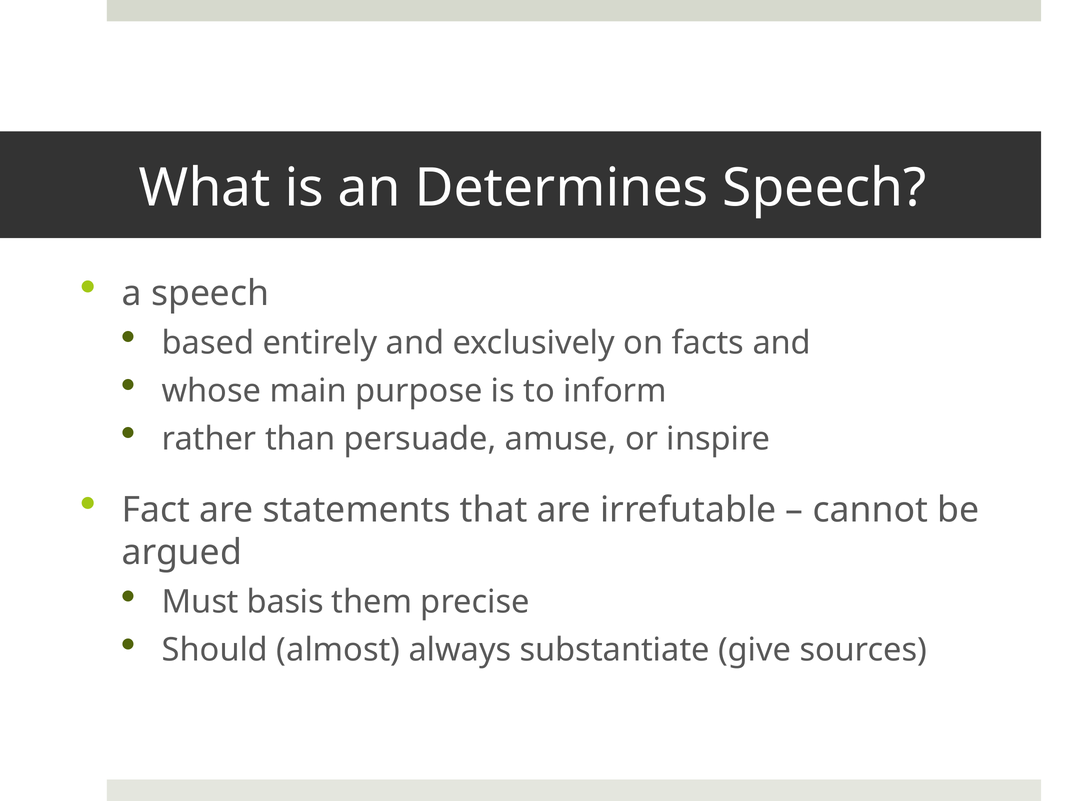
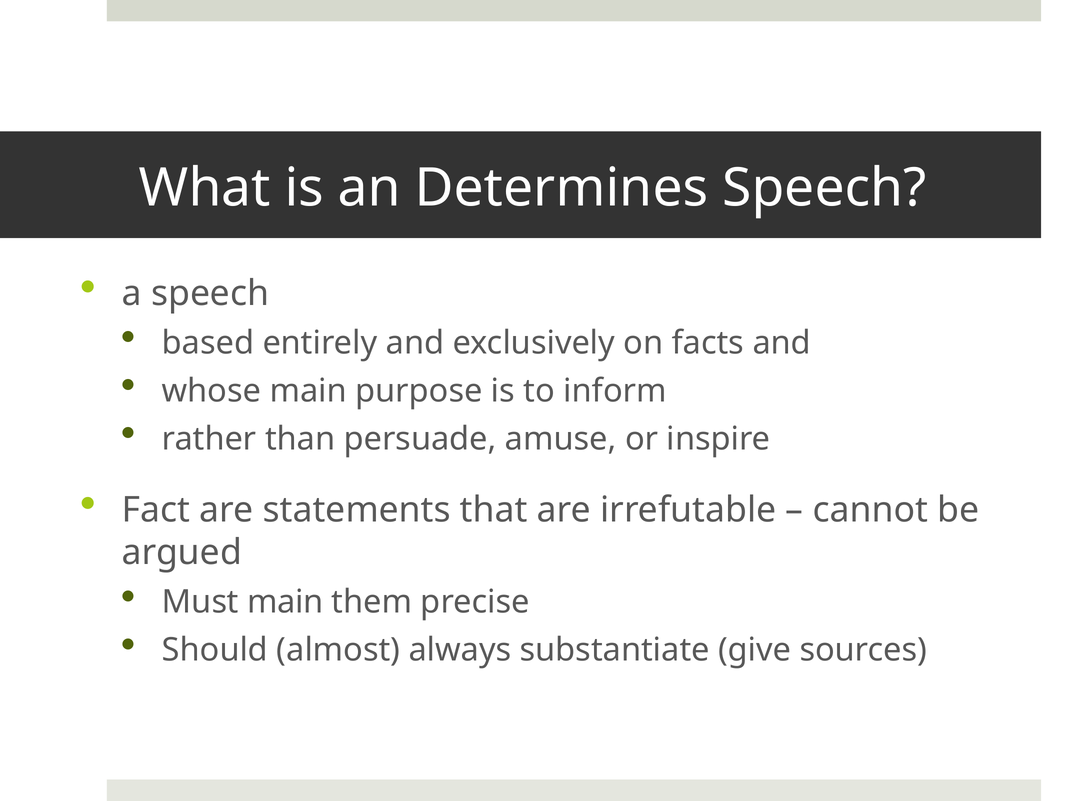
Must basis: basis -> main (285, 602)
